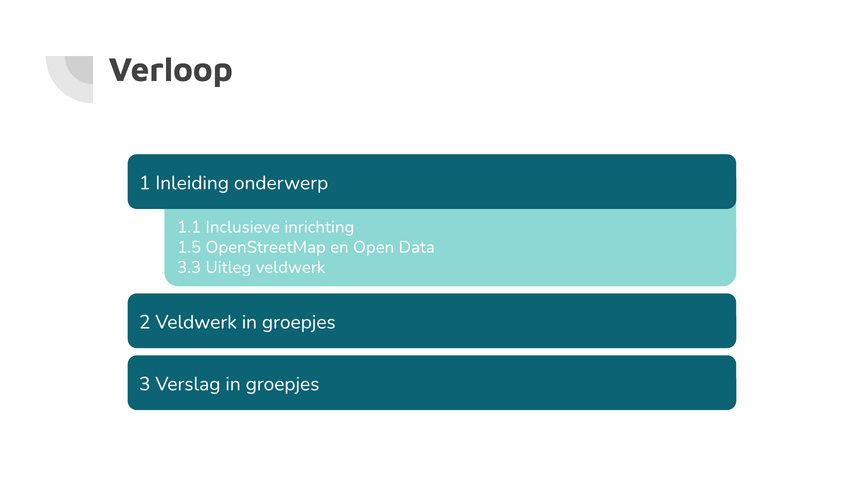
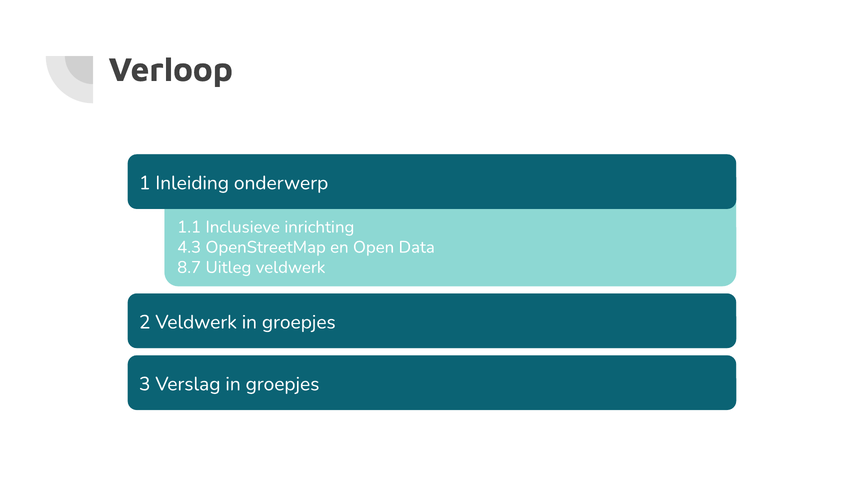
1.5: 1.5 -> 4.3 (189, 247)
3.3: 3.3 -> 8.7 (189, 267)
